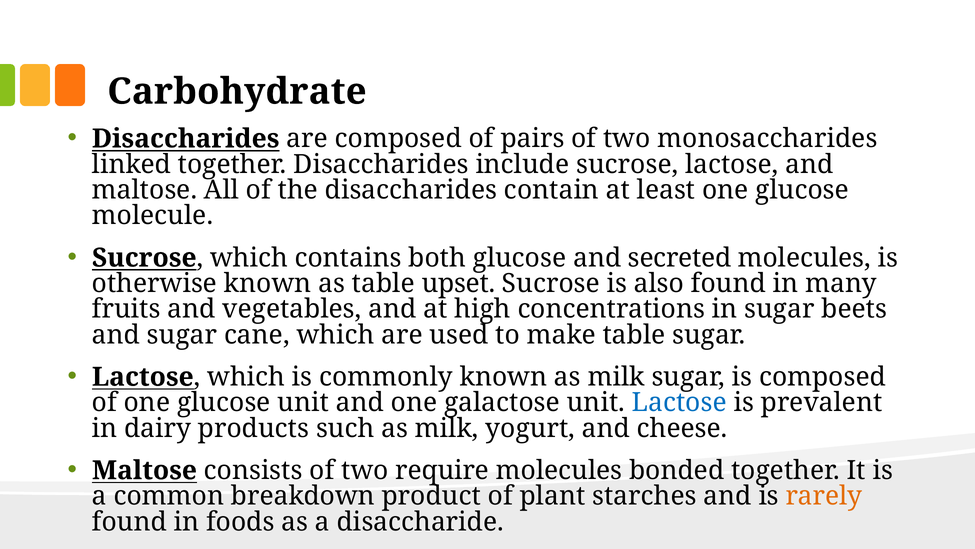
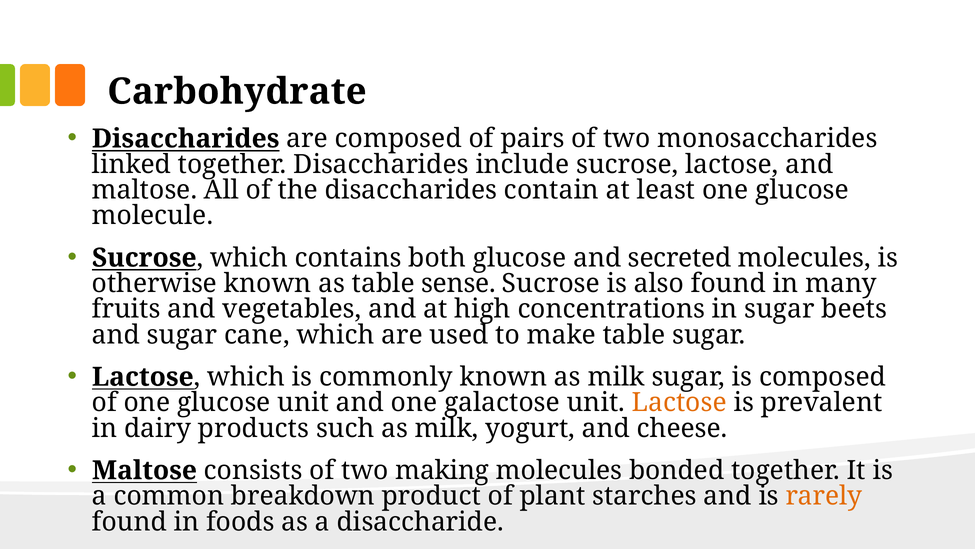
upset: upset -> sense (458, 283)
Lactose colour: blue -> orange (679, 402)
require: require -> making (442, 470)
